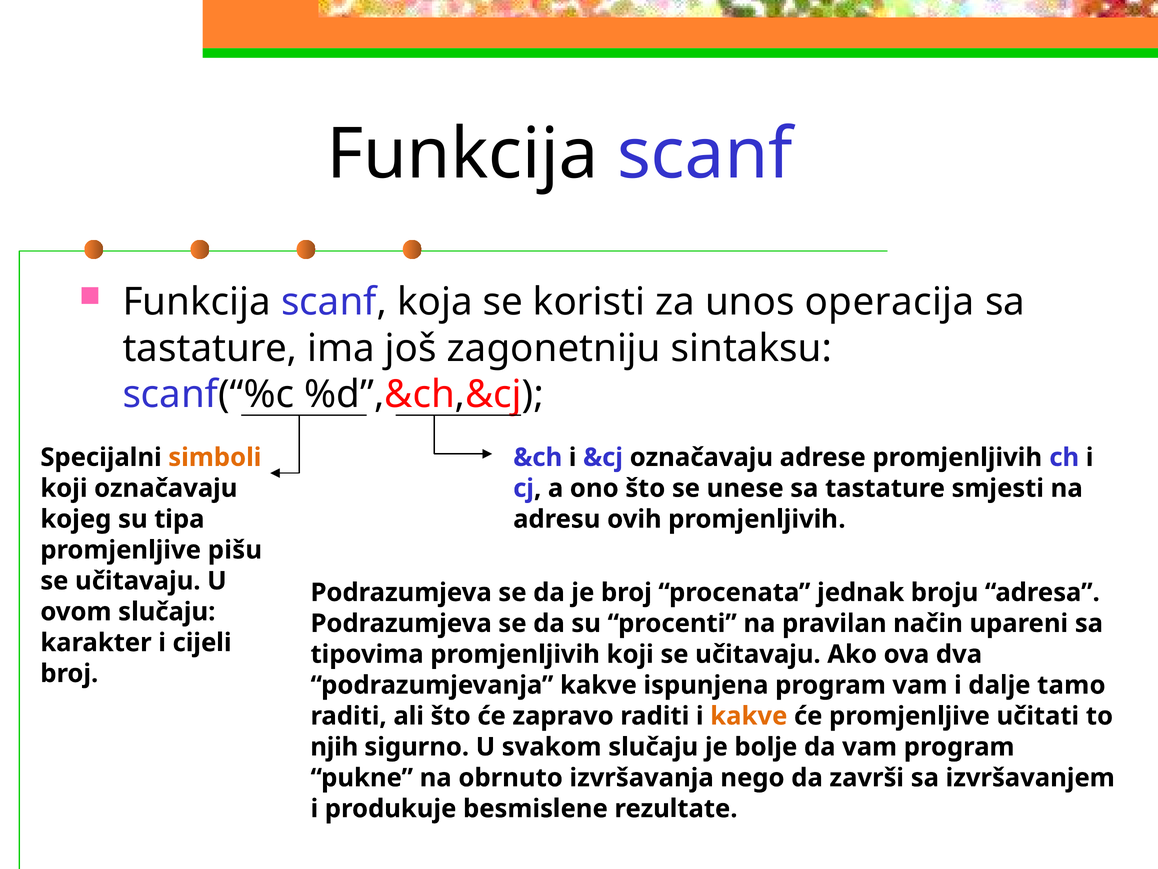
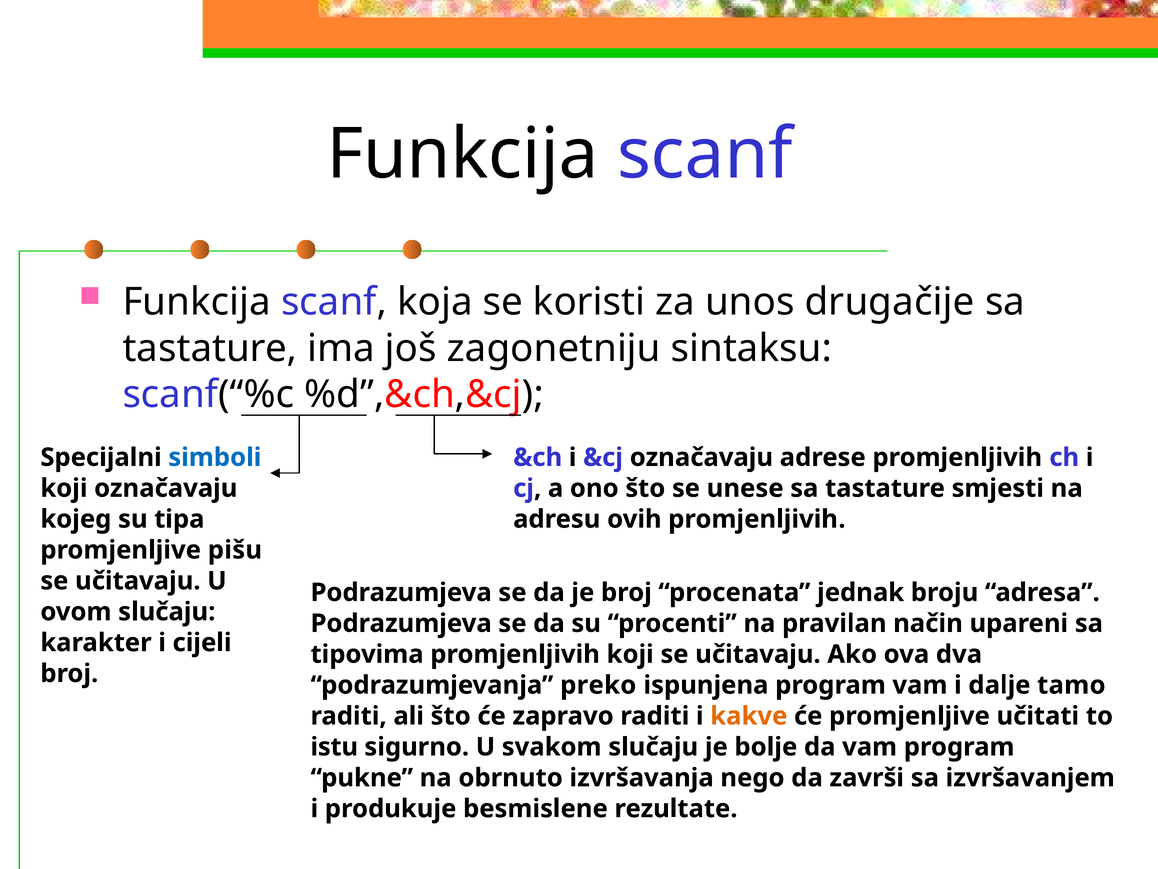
operacija: operacija -> drugačije (890, 302)
simboli colour: orange -> blue (215, 457)
podrazumjevanja kakve: kakve -> preko (598, 685)
njih: njih -> istu (334, 747)
